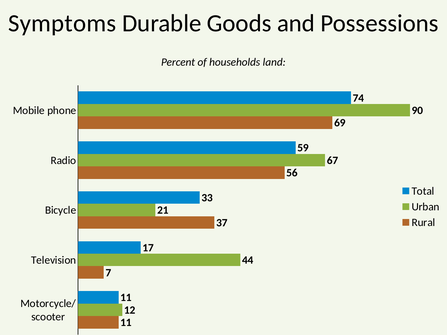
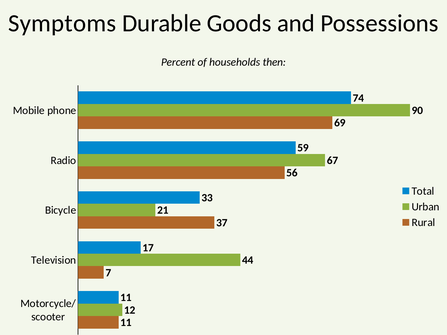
land: land -> then (274, 62)
